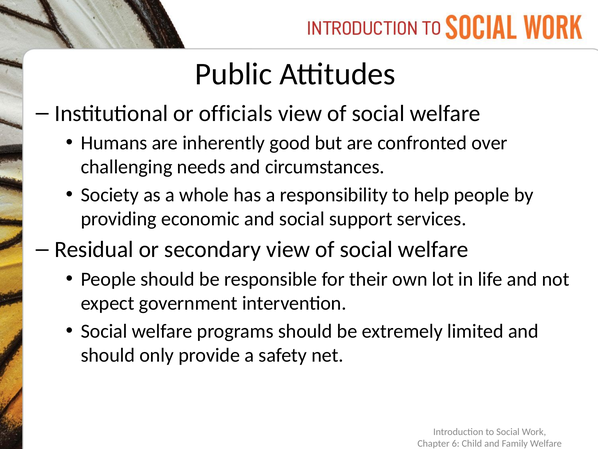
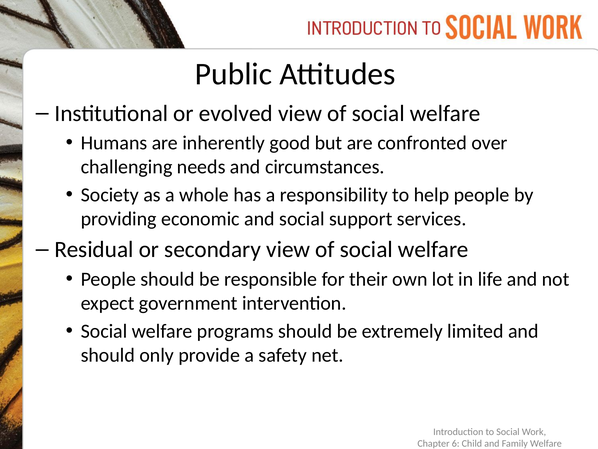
officials: officials -> evolved (236, 113)
